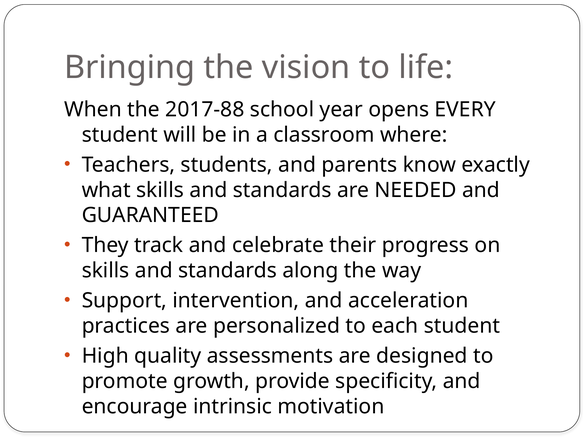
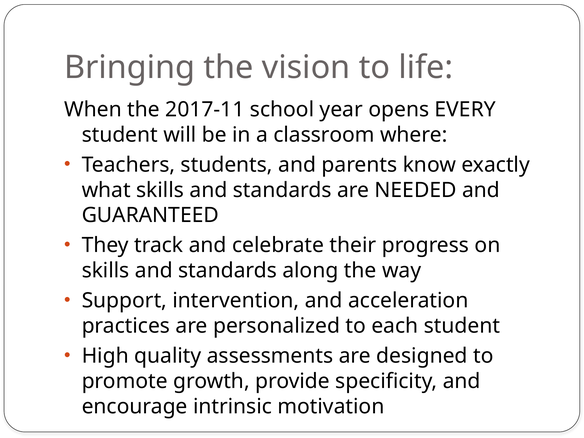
2017-88: 2017-88 -> 2017-11 (205, 109)
